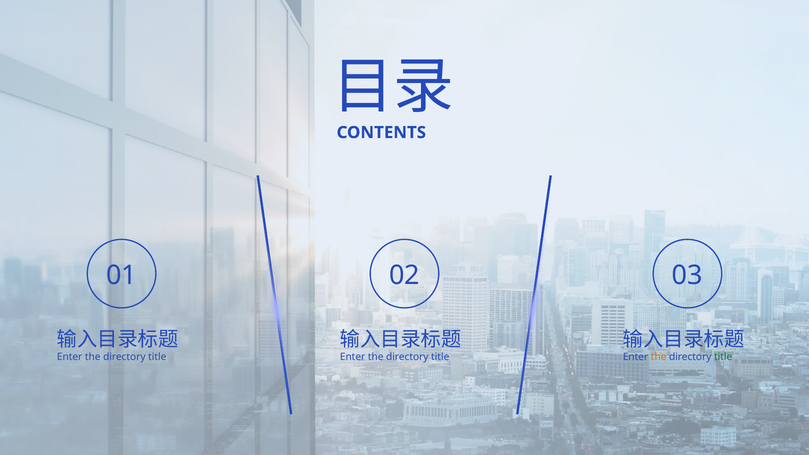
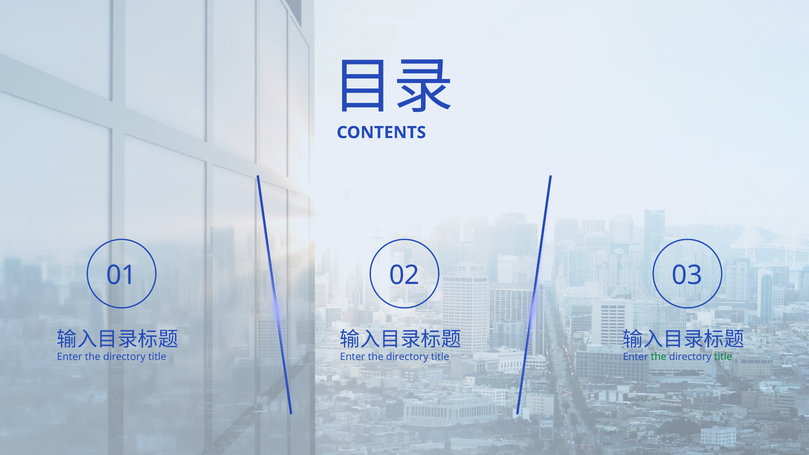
the colour: orange -> green (659, 357)
